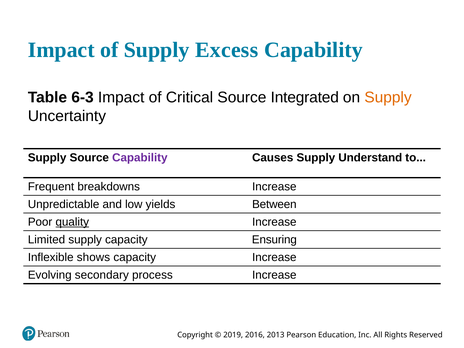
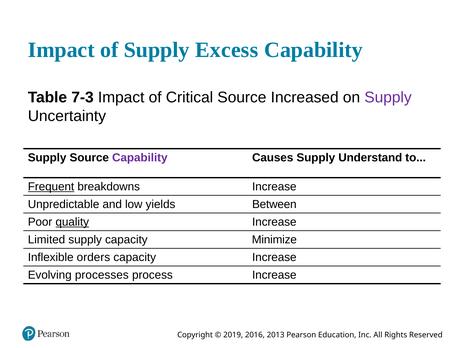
6-3: 6-3 -> 7-3 (83, 97)
Integrated: Integrated -> Increased (305, 97)
Supply colour: orange -> purple (388, 97)
Frequent underline: none -> present (51, 187)
Ensuring: Ensuring -> Minimize (274, 240)
shows: shows -> orders (93, 257)
secondary: secondary -> processes (102, 275)
